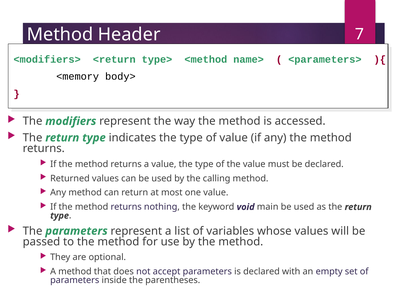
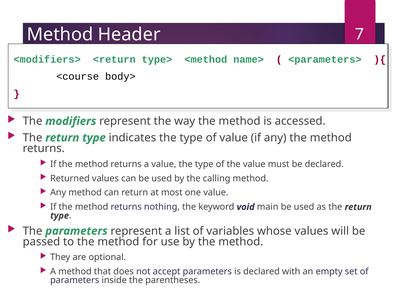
<memory: <memory -> <course (78, 77)
